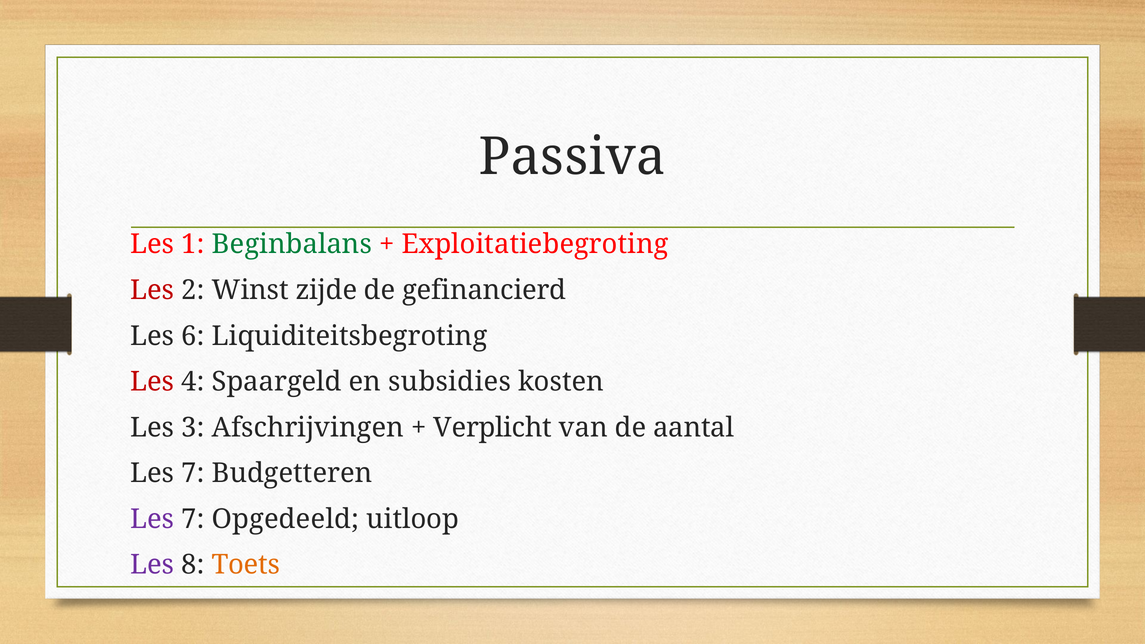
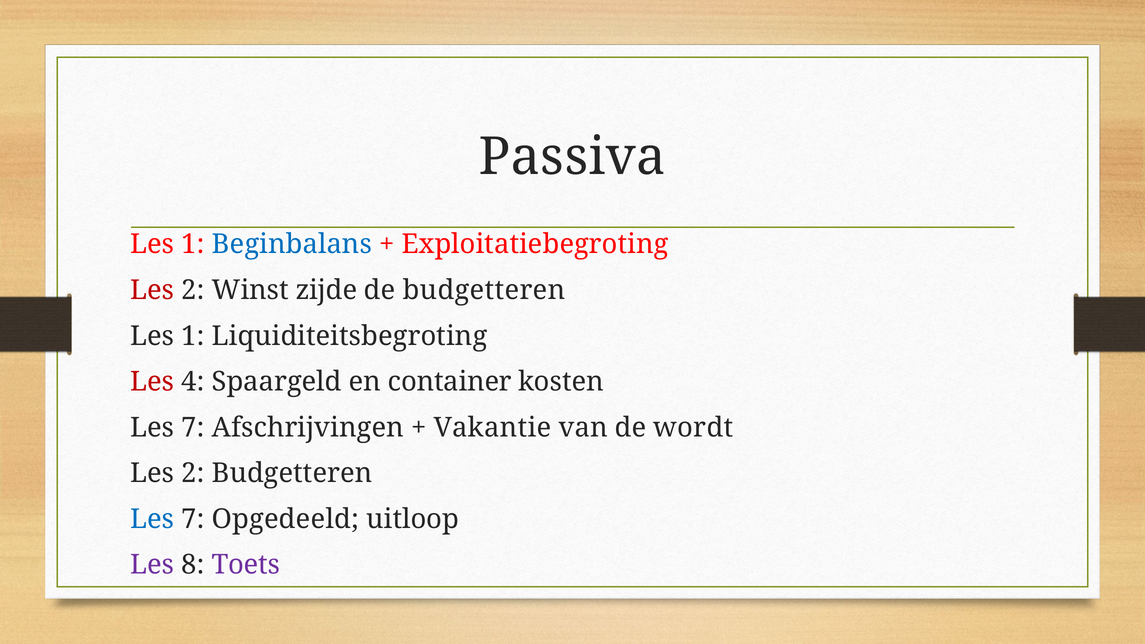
Beginbalans colour: green -> blue (292, 244)
de gefinancierd: gefinancierd -> budgetteren (484, 290)
6: 6 -> 1 (193, 336)
subsidies: subsidies -> container (450, 382)
3: 3 -> 7 (193, 428)
Verplicht: Verplicht -> Vakantie (492, 428)
aantal: aantal -> wordt (693, 428)
7: 7 -> 2 (193, 473)
Les colour: purple -> blue (152, 519)
Toets colour: orange -> purple (246, 565)
